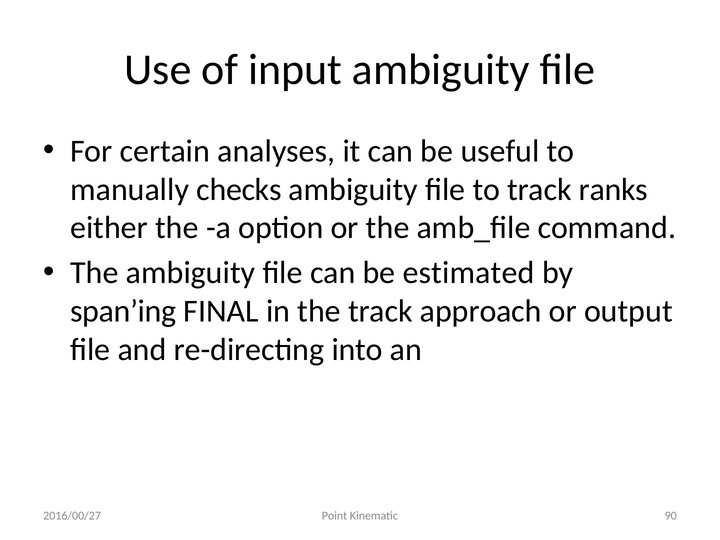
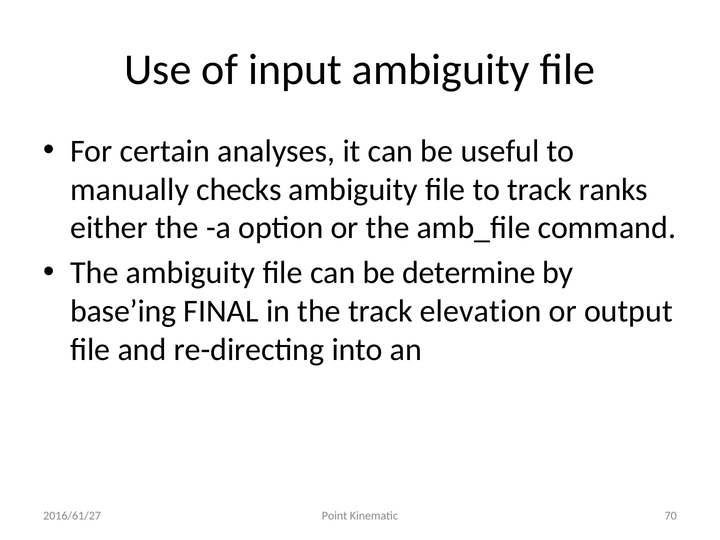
estimated: estimated -> determine (469, 273)
span’ing: span’ing -> base’ing (123, 311)
approach: approach -> elevation (481, 311)
90: 90 -> 70 (671, 516)
2016/00/27: 2016/00/27 -> 2016/61/27 (72, 516)
